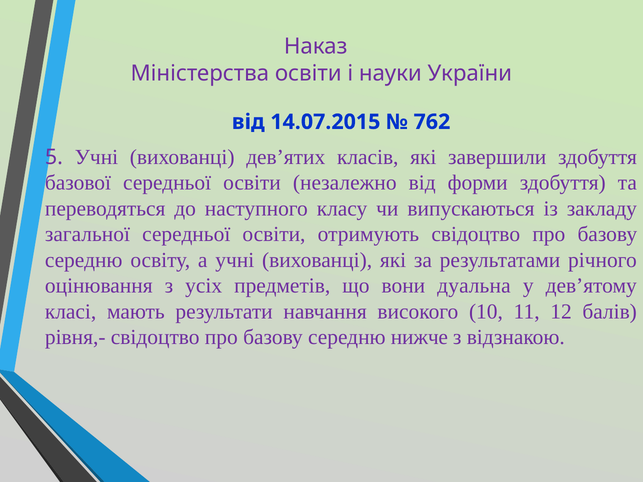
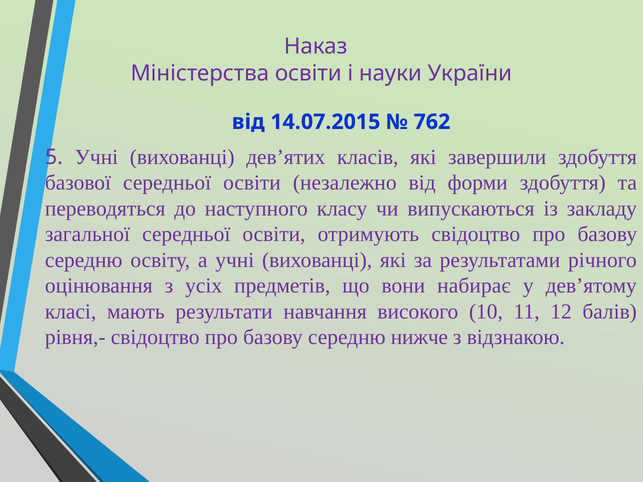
дуальна: дуальна -> набирає (474, 286)
